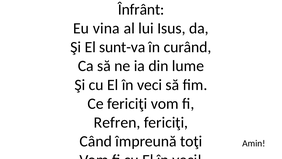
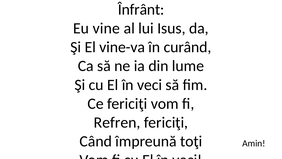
vina: vina -> vine (106, 28)
sunt-va: sunt-va -> vine-va (122, 47)
